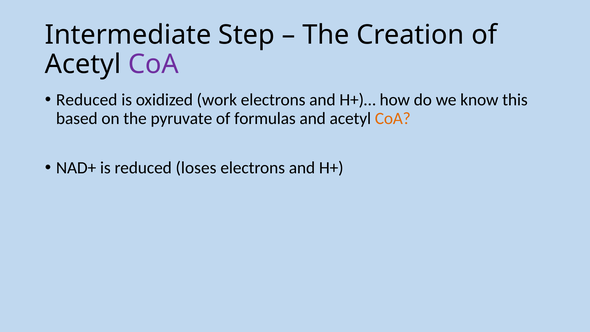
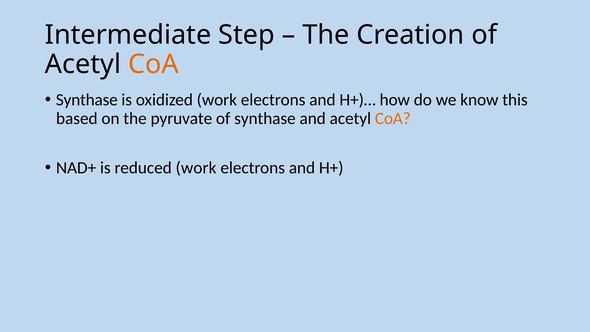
CoA colour: purple -> orange (153, 64)
Reduced: Reduced -> Synthase (87, 100)
of formulas: formulas -> synthase (265, 118)
reduced loses: loses -> work (196, 168)
